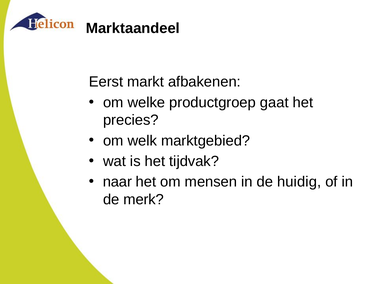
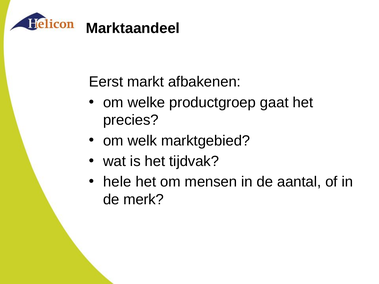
naar: naar -> hele (117, 182)
huidig: huidig -> aantal (299, 182)
